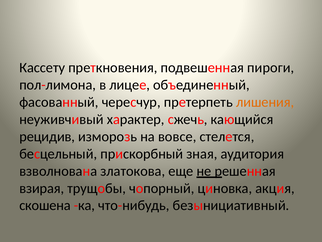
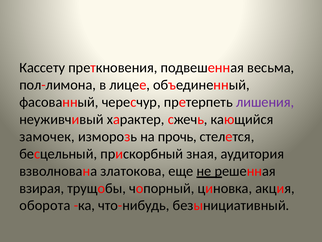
пироги: пироги -> весьма (271, 68)
лишения colour: orange -> purple (265, 102)
рецидив: рецидив -> замочек (47, 136)
вовсе: вовсе -> прочь (177, 136)
скошена: скошена -> оборота (45, 205)
